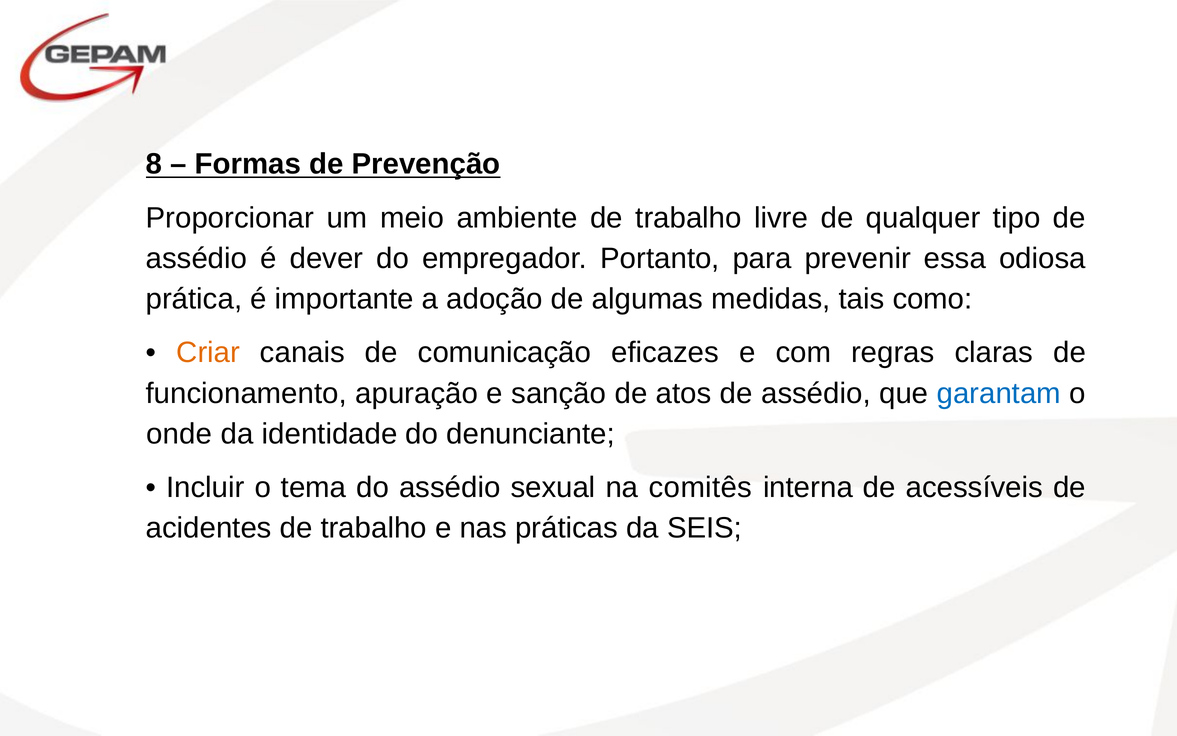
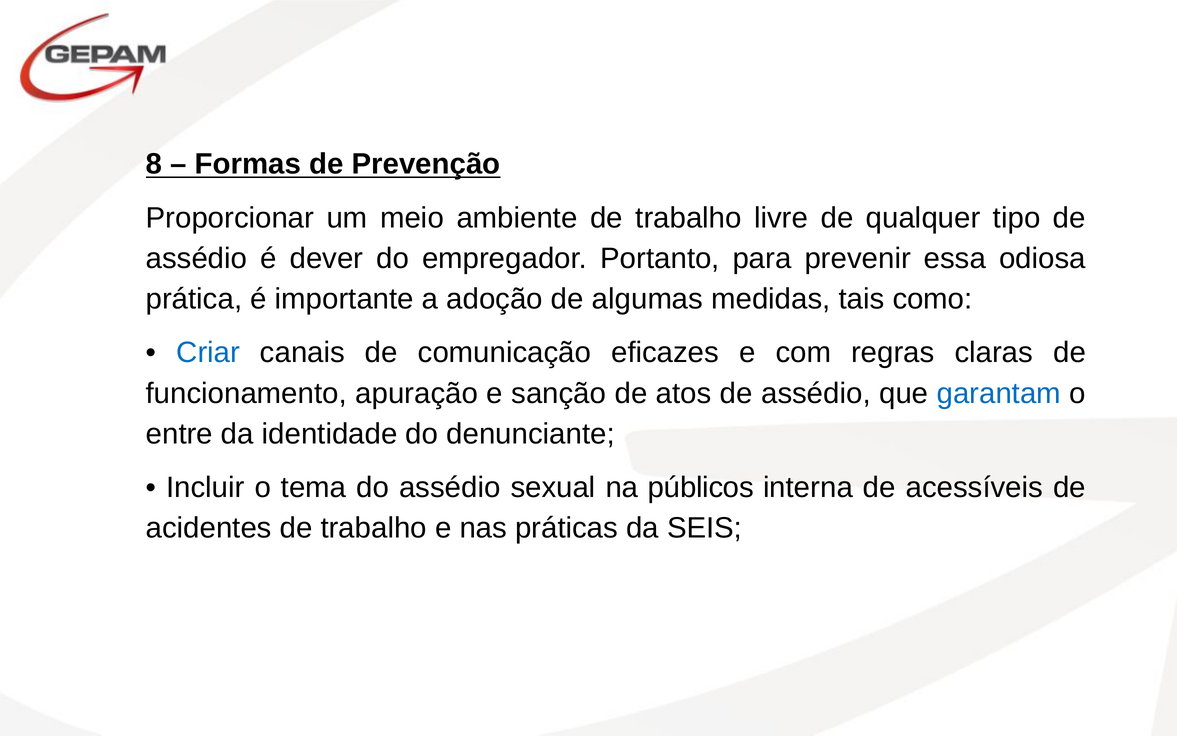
Criar colour: orange -> blue (208, 353)
onde: onde -> entre (179, 434)
comitês: comitês -> públicos (701, 487)
